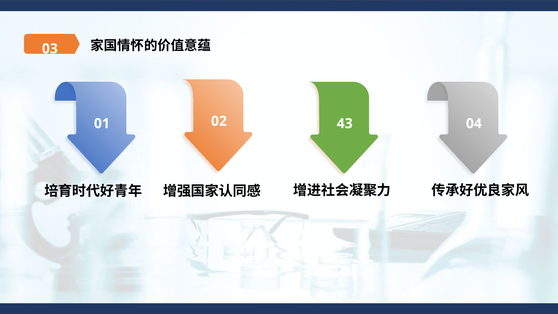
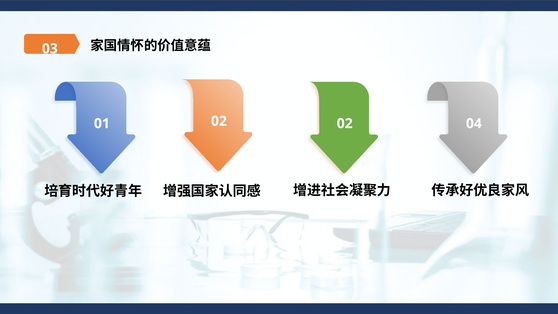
01 43: 43 -> 02 (345, 123)
